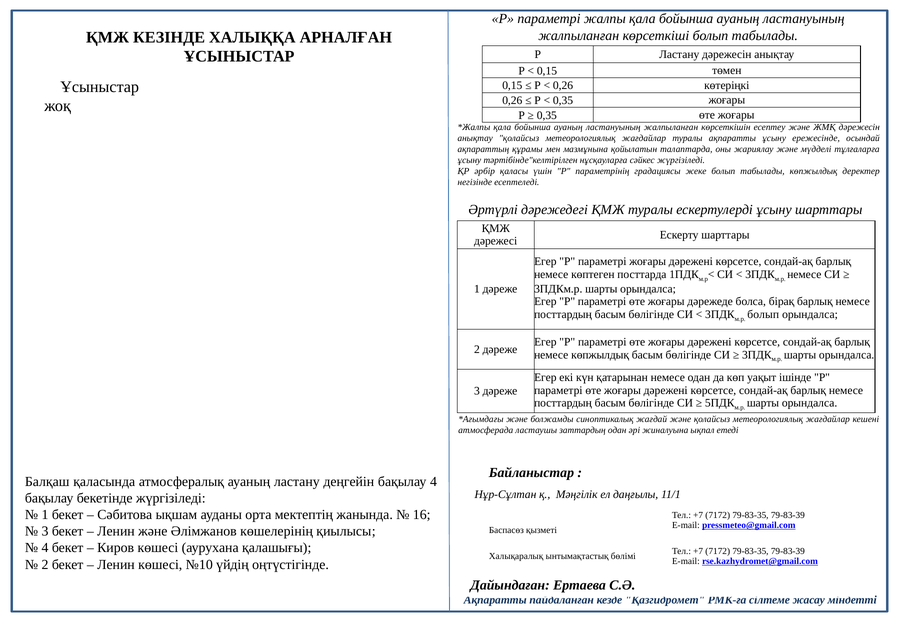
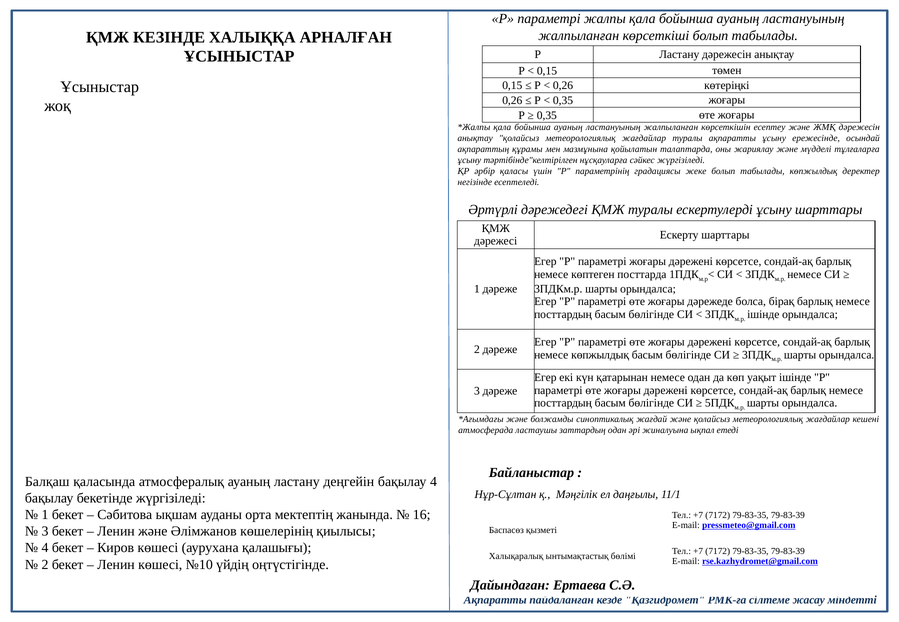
болып: болып -> ішінде (763, 315)
